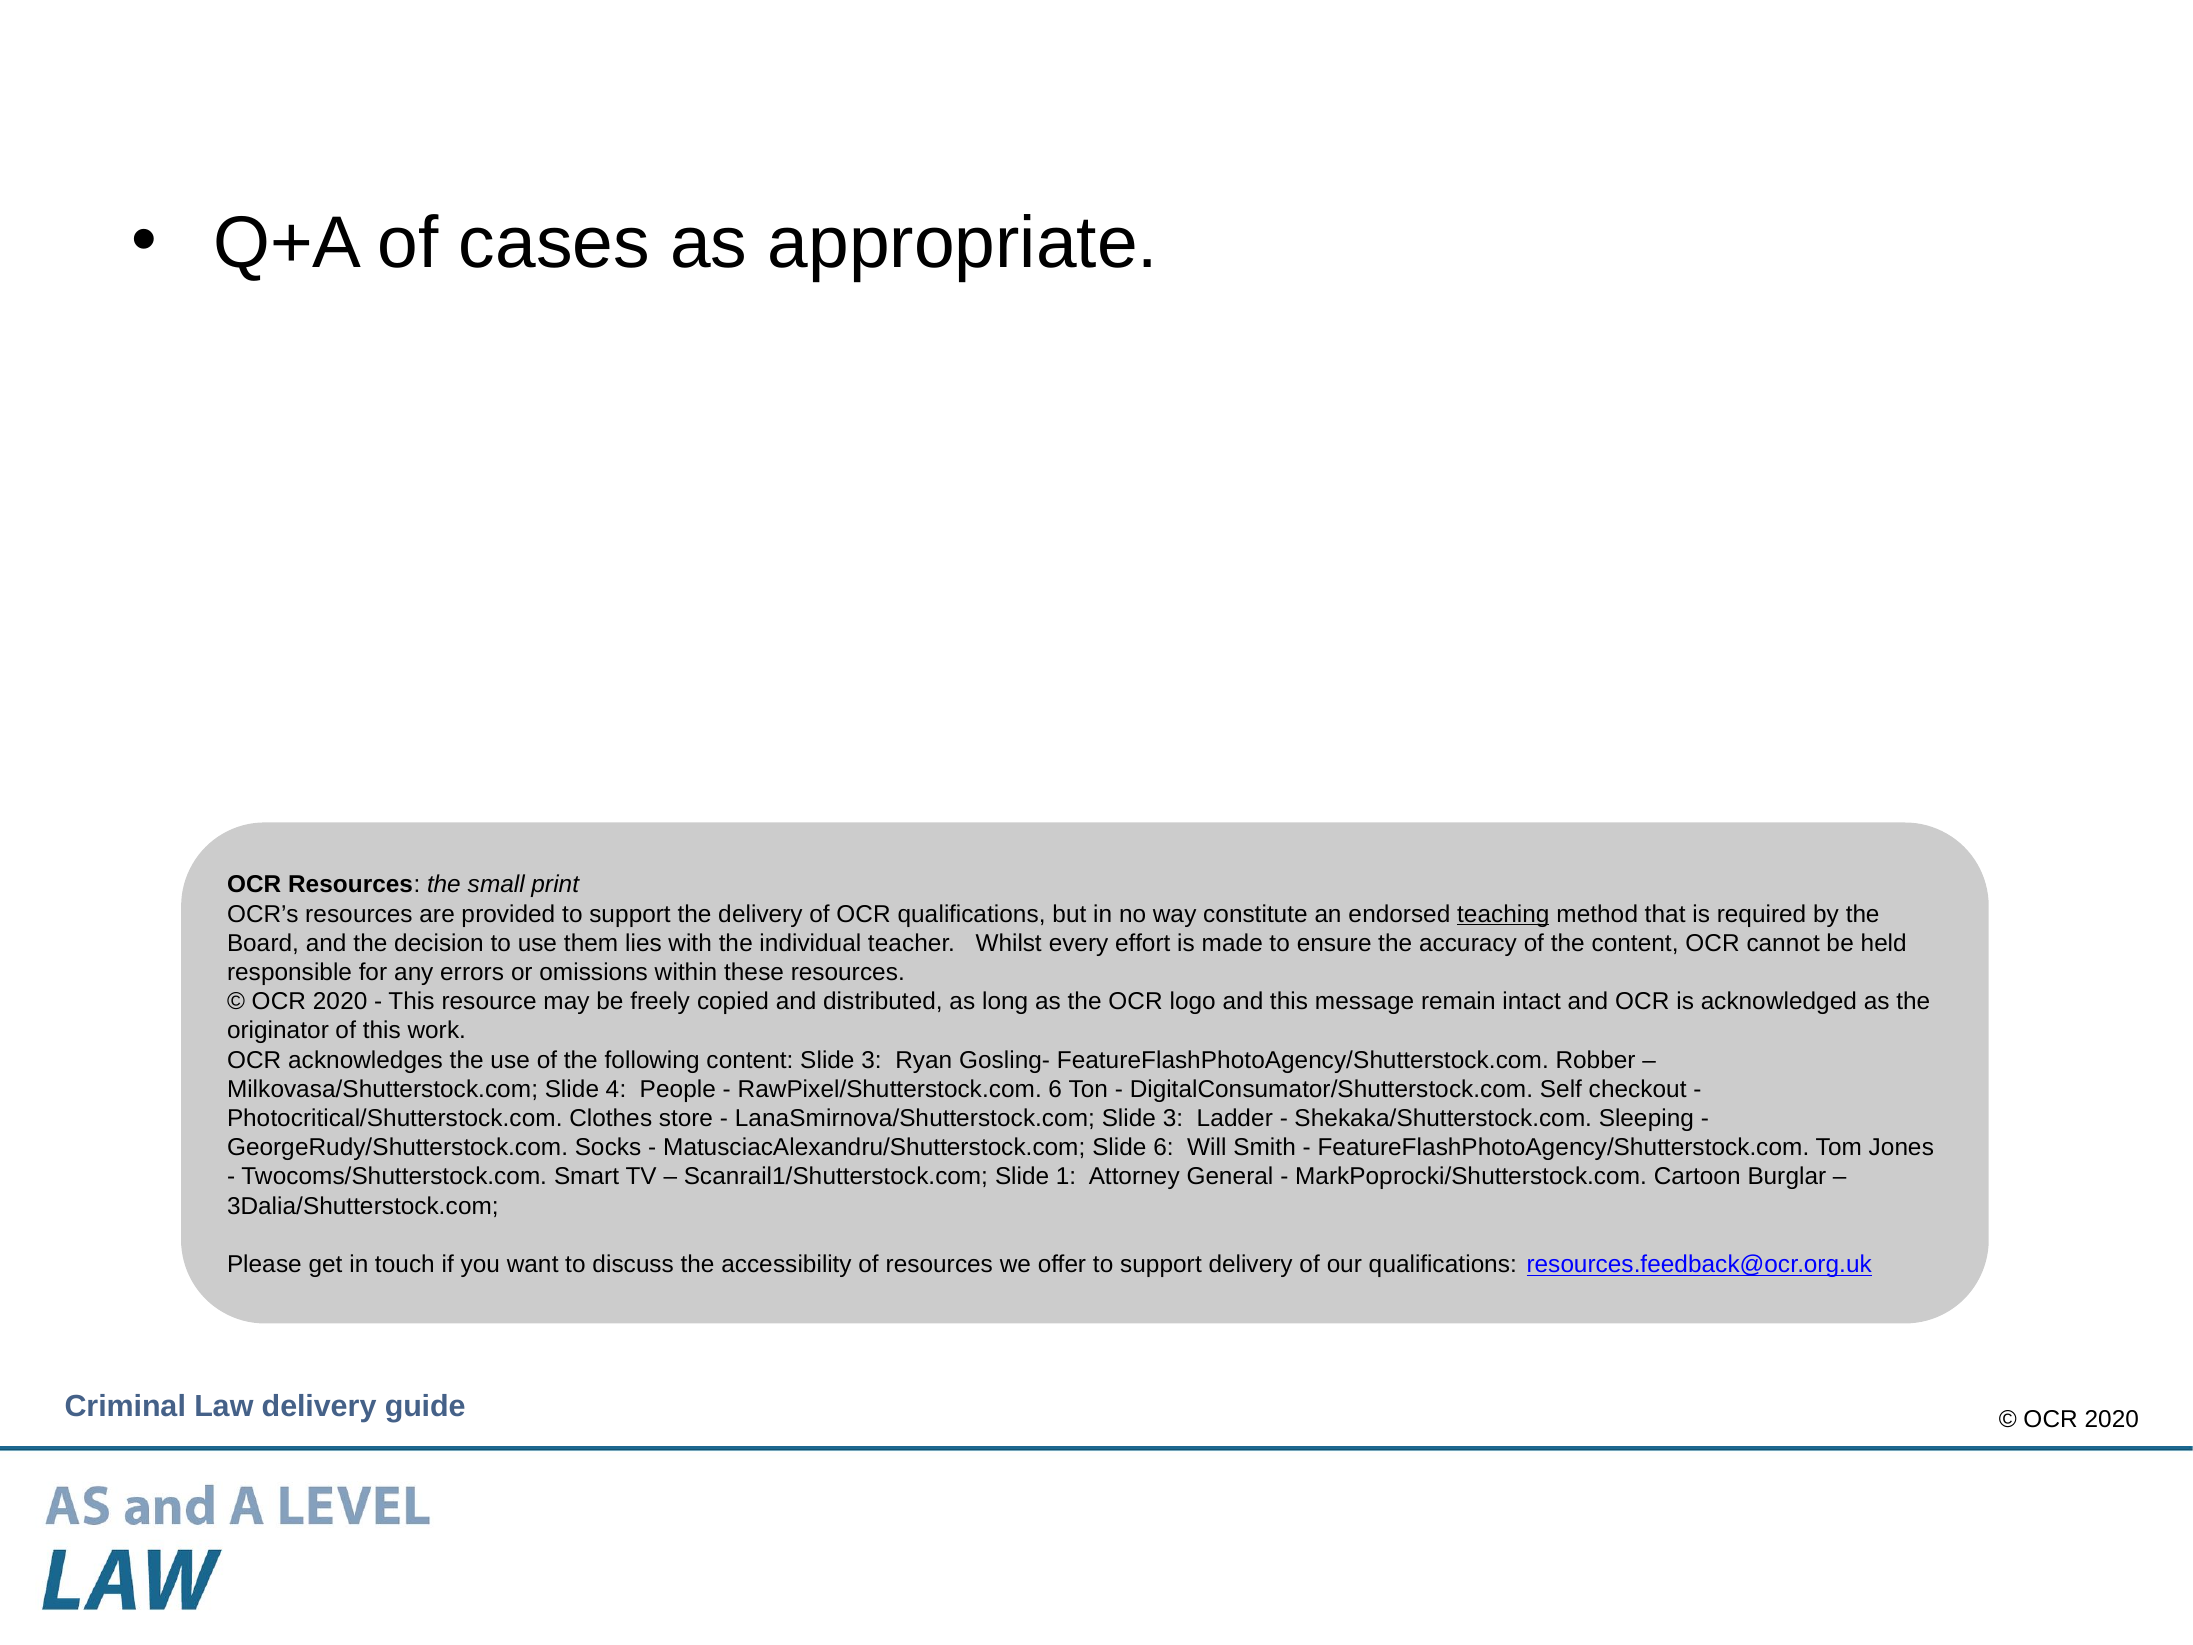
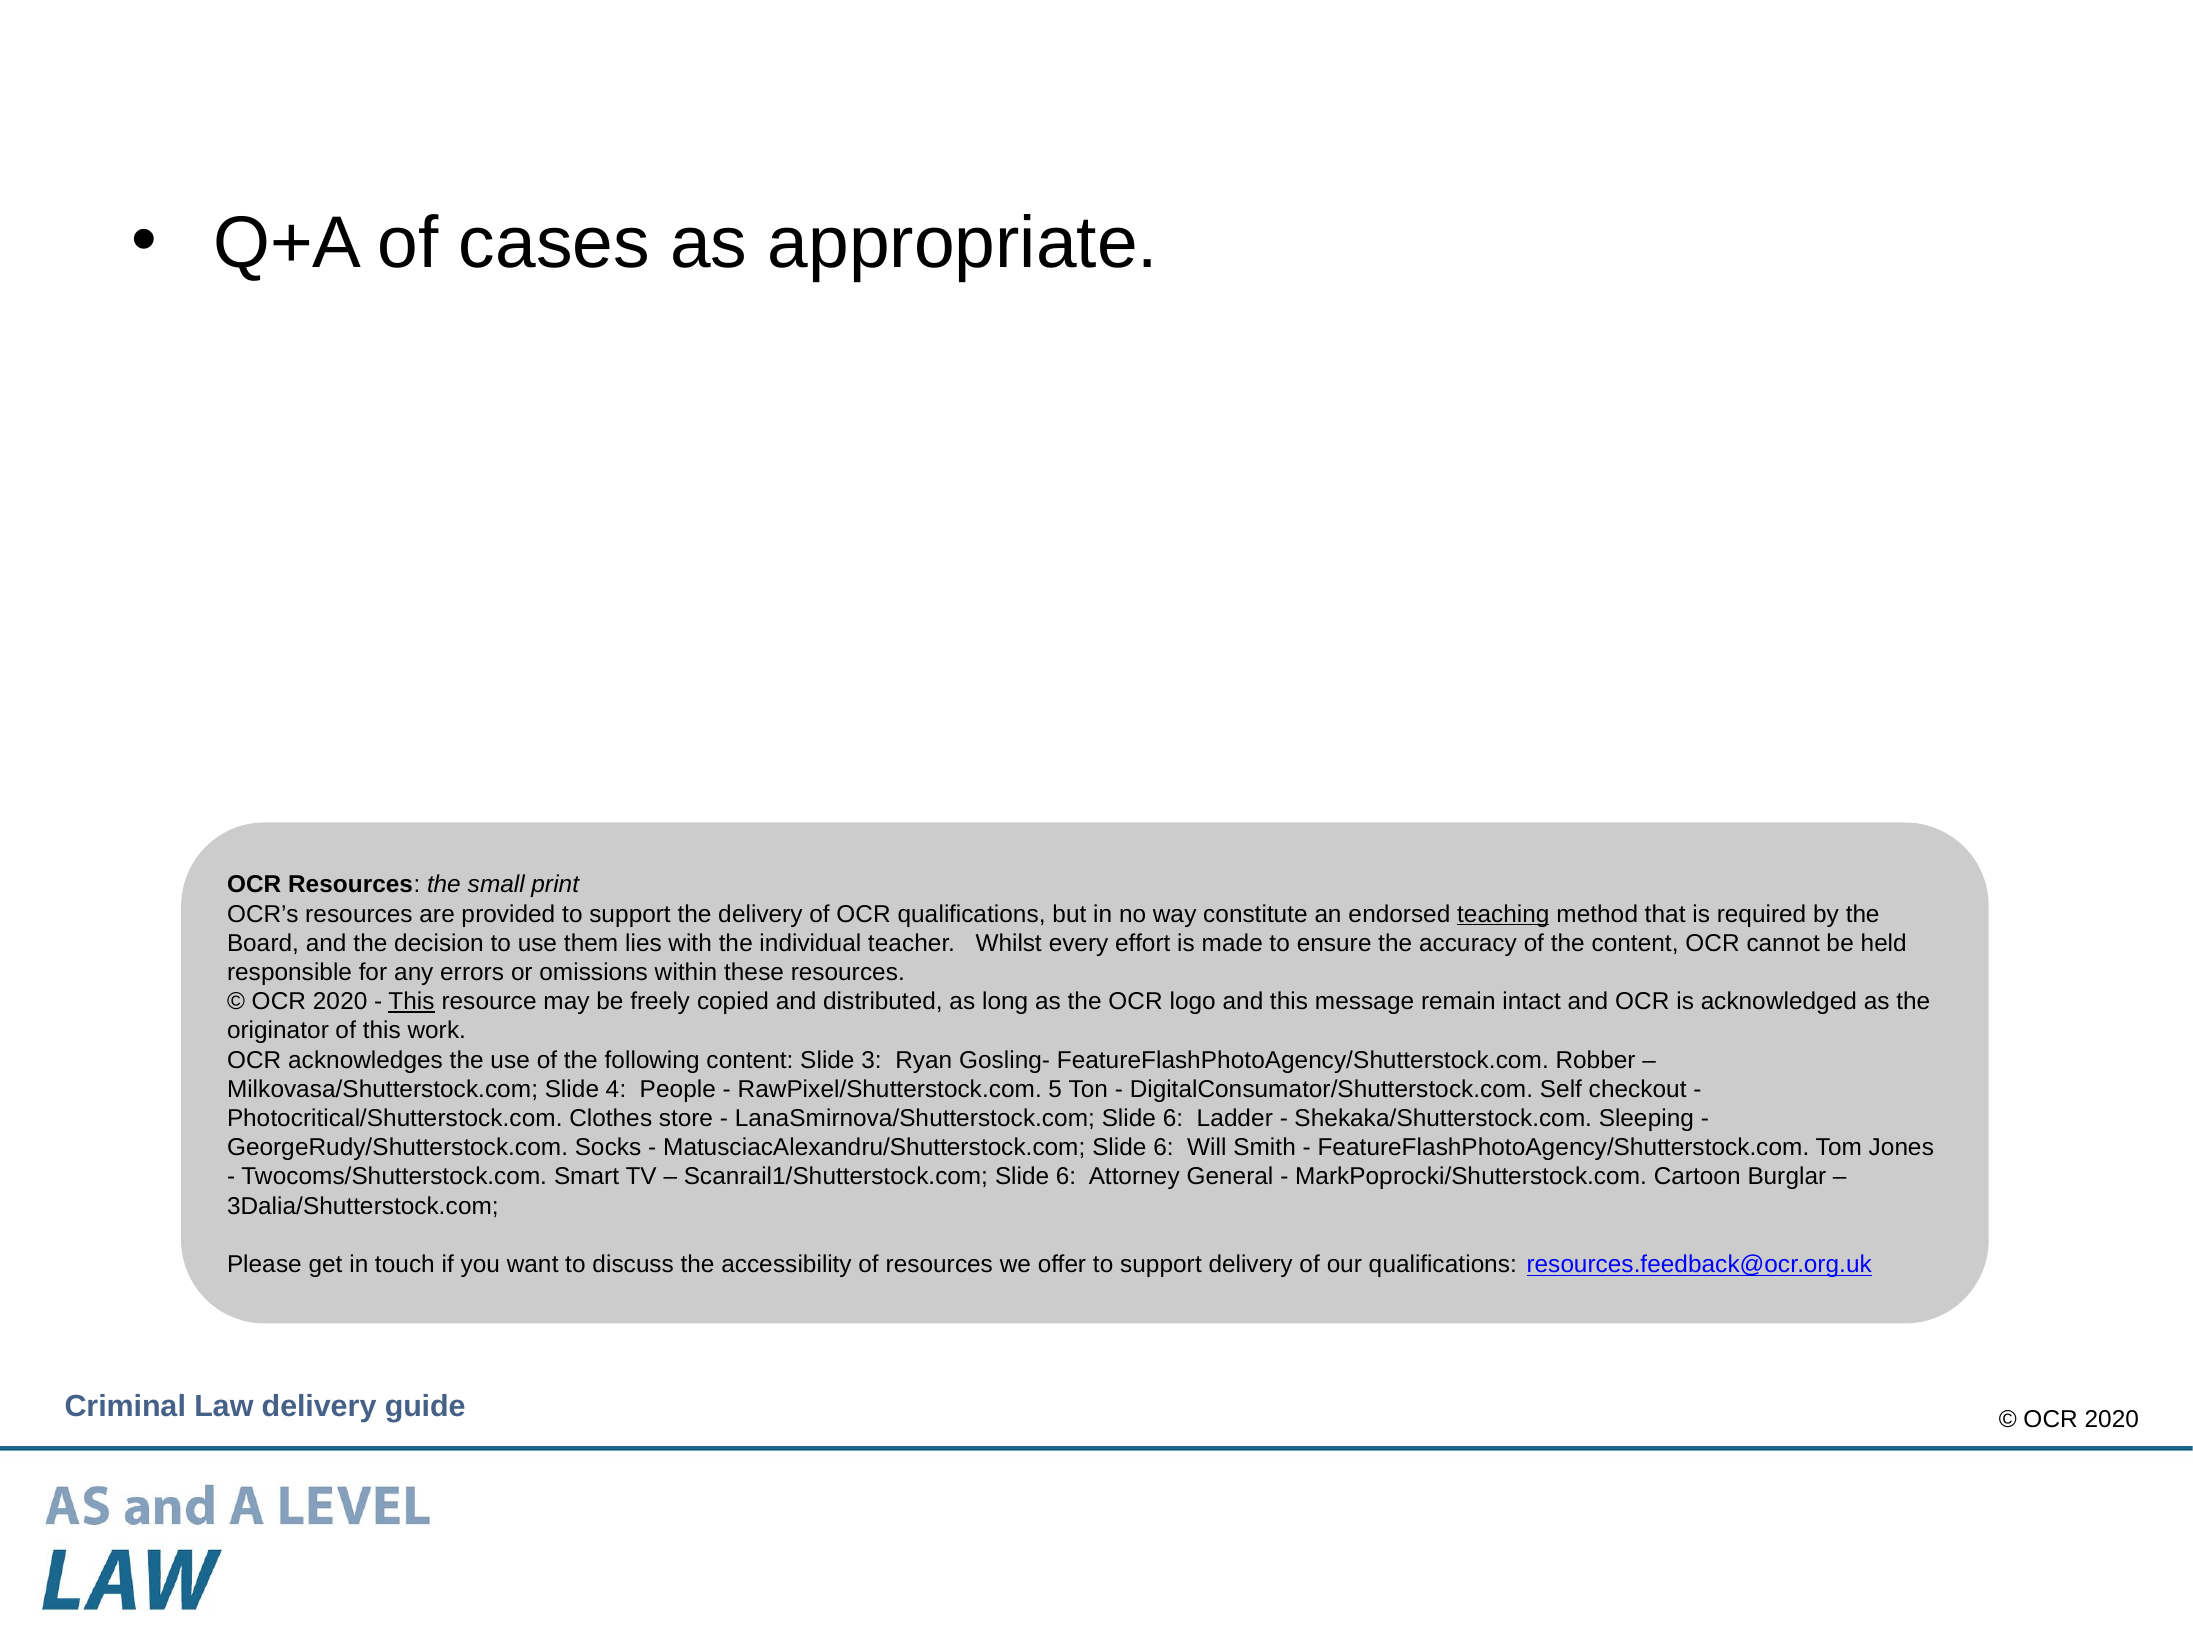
This underline: none -> present (411, 1002)
RawPixel/Shutterstock.com 6: 6 -> 5 (1055, 1089)
LanaSmirnova/Shutterstock.com Slide 3: 3 -> 6 (1173, 1118)
Scanrail1/Shutterstock.com Slide 1: 1 -> 6 (1066, 1177)
